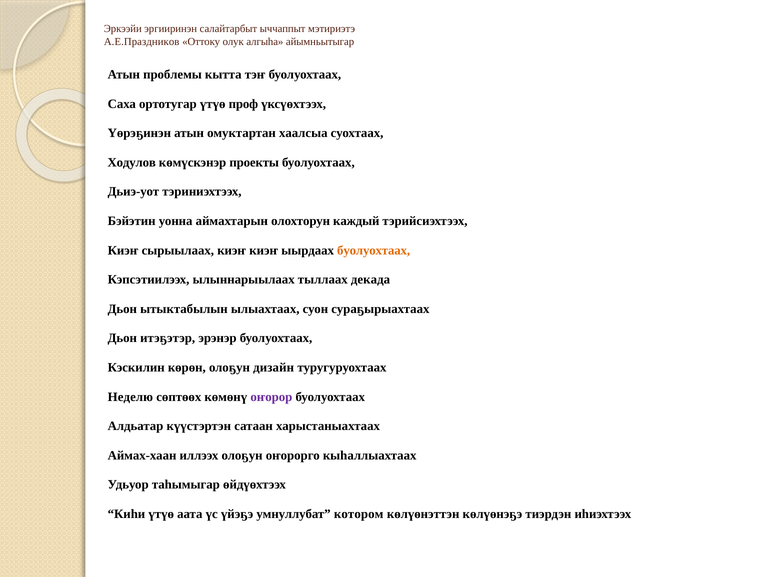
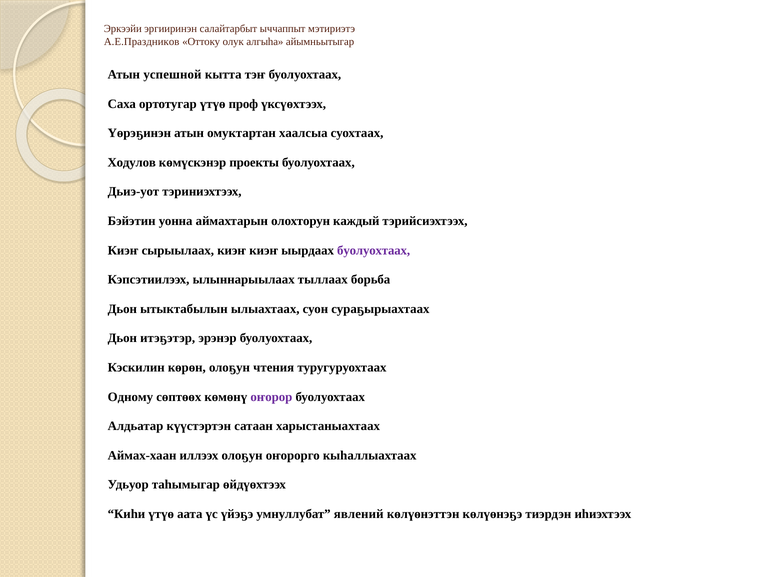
проблемы: проблемы -> успешной (172, 75)
буолуохтаах colour: orange -> purple (374, 251)
декада: декада -> борьба (371, 280)
дизайн: дизайн -> чтения (274, 368)
Неделю: Неделю -> Одному (130, 397)
котором: котором -> явлений (359, 514)
